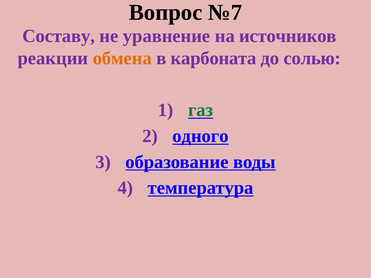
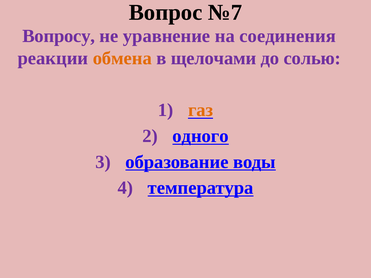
Составу: Составу -> Вопросу (59, 36)
источников: источников -> соединения (288, 36)
карбоната: карбоната -> щелочами (214, 58)
газ colour: green -> orange (201, 110)
